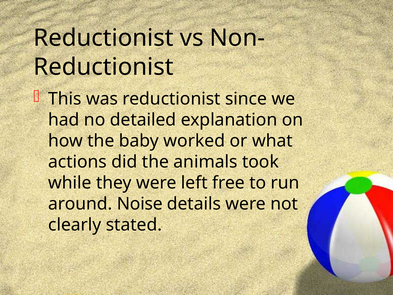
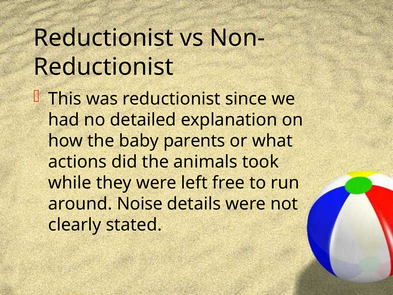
worked: worked -> parents (194, 141)
